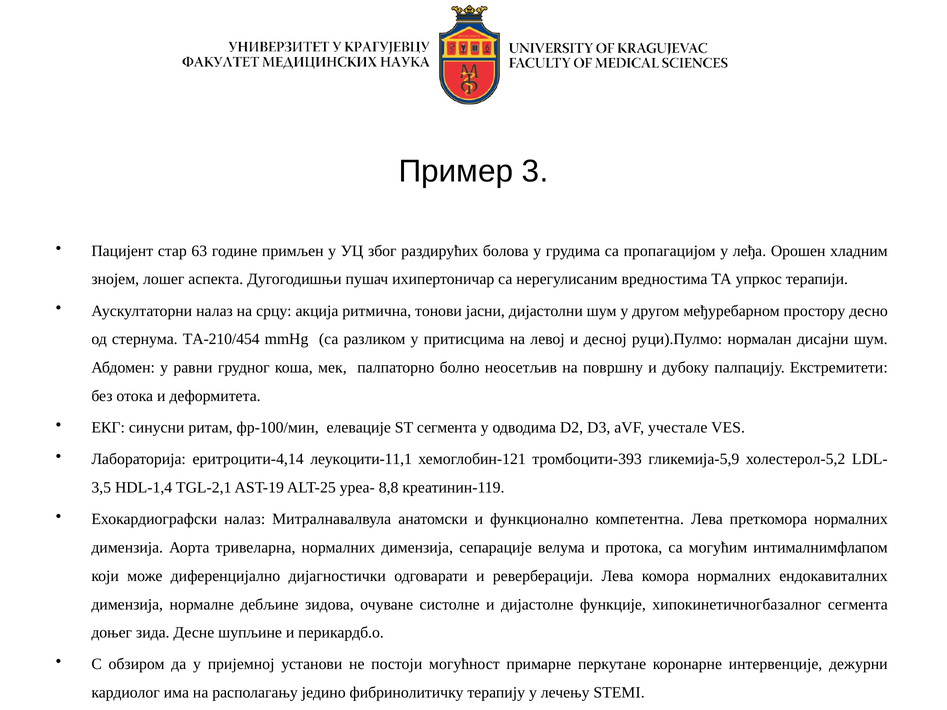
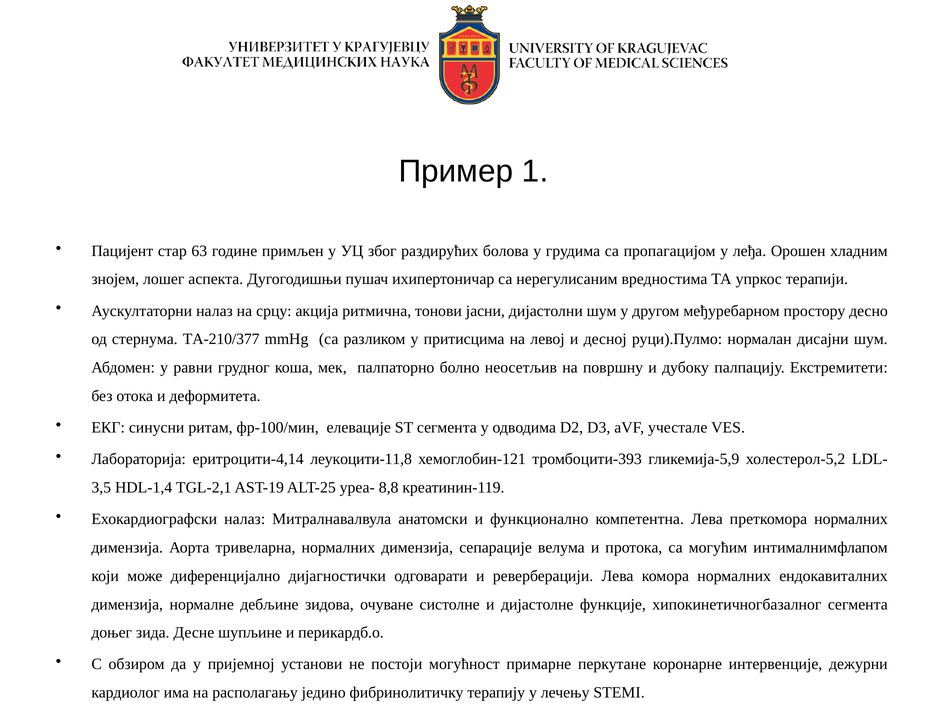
3: 3 -> 1 (535, 171)
ТА-210/454: ТА-210/454 -> ТА-210/377 (221, 339)
леукоцити-11,1: леукоцити-11,1 -> леукоцити-11,8 (361, 459)
